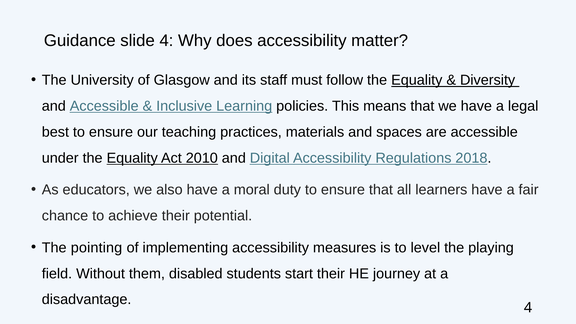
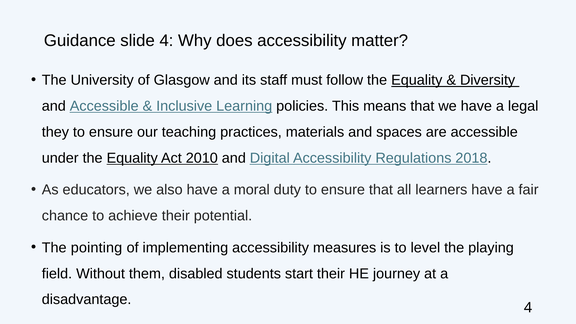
best: best -> they (55, 132)
